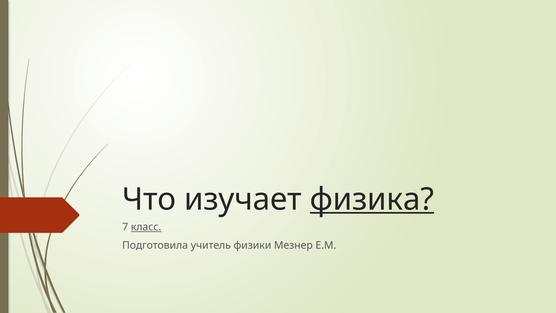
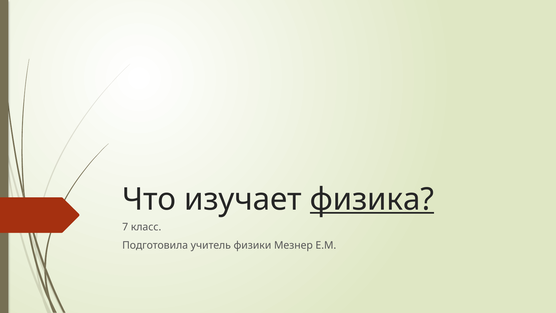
класс underline: present -> none (146, 227)
